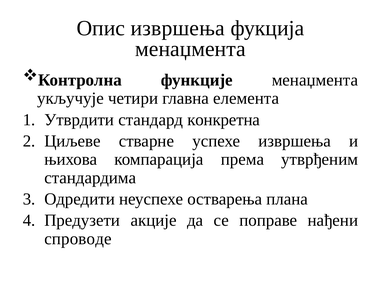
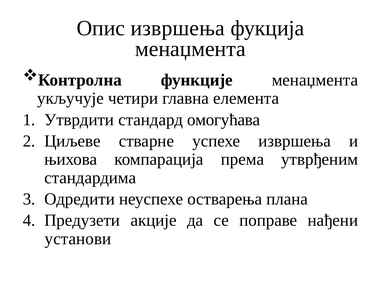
конкретна: конкретна -> омогућава (224, 120)
спроводе: спроводе -> установи (78, 239)
